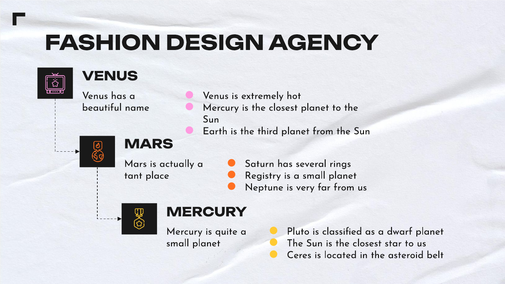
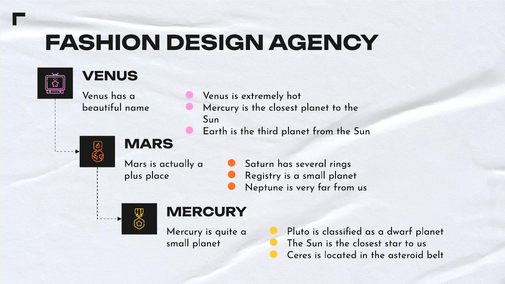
tant: tant -> plus (133, 175)
